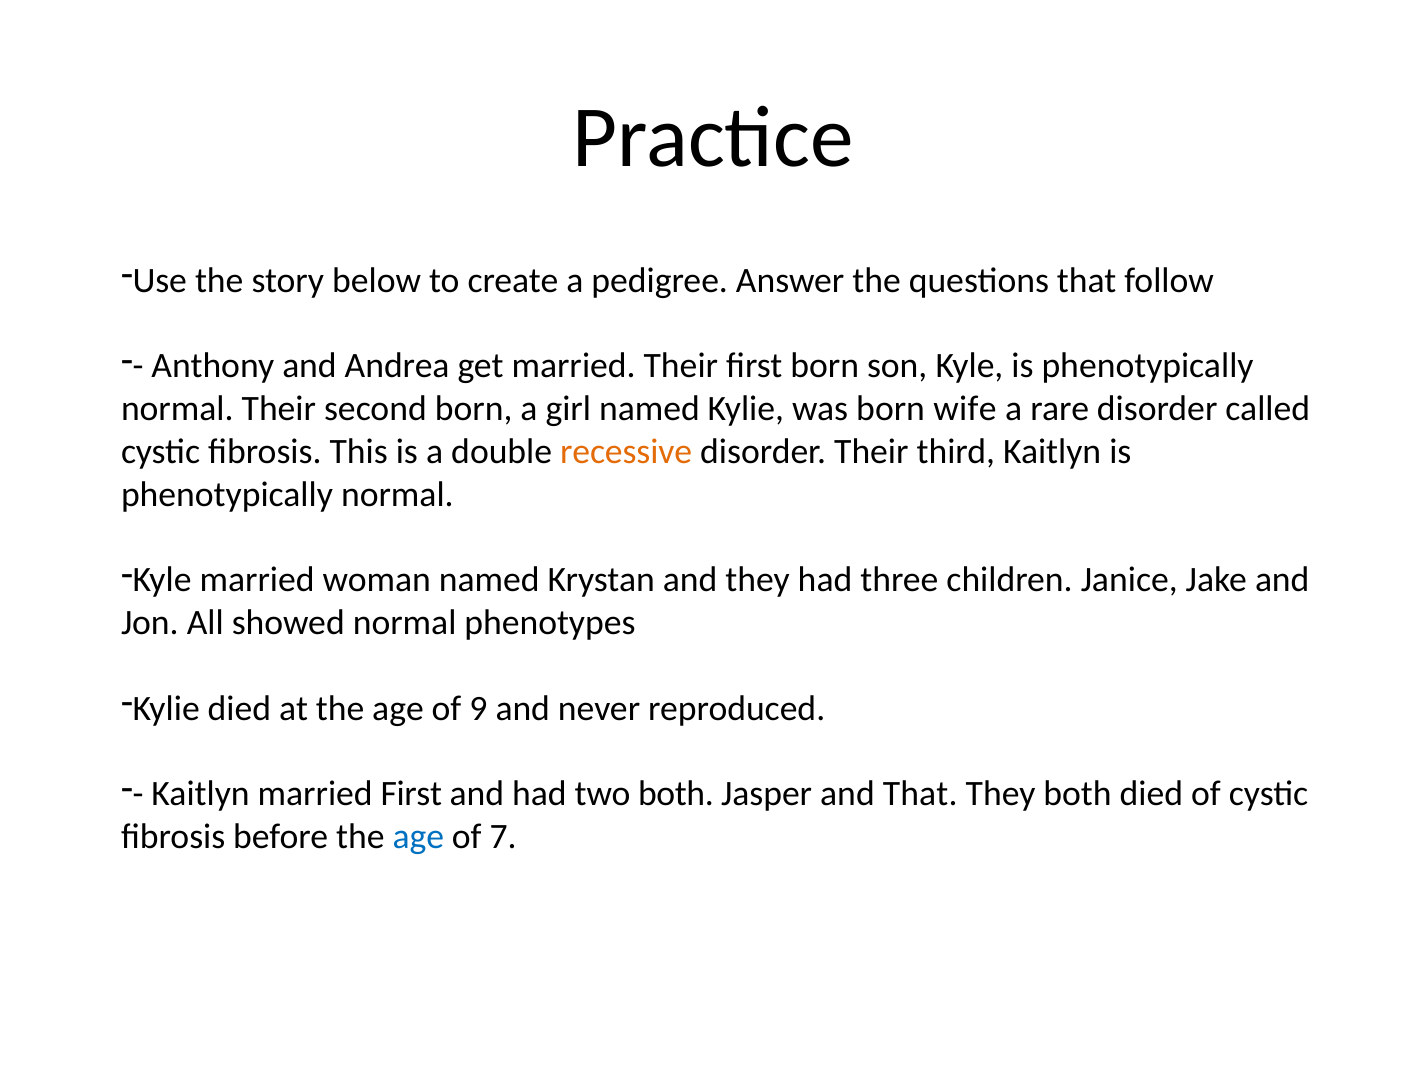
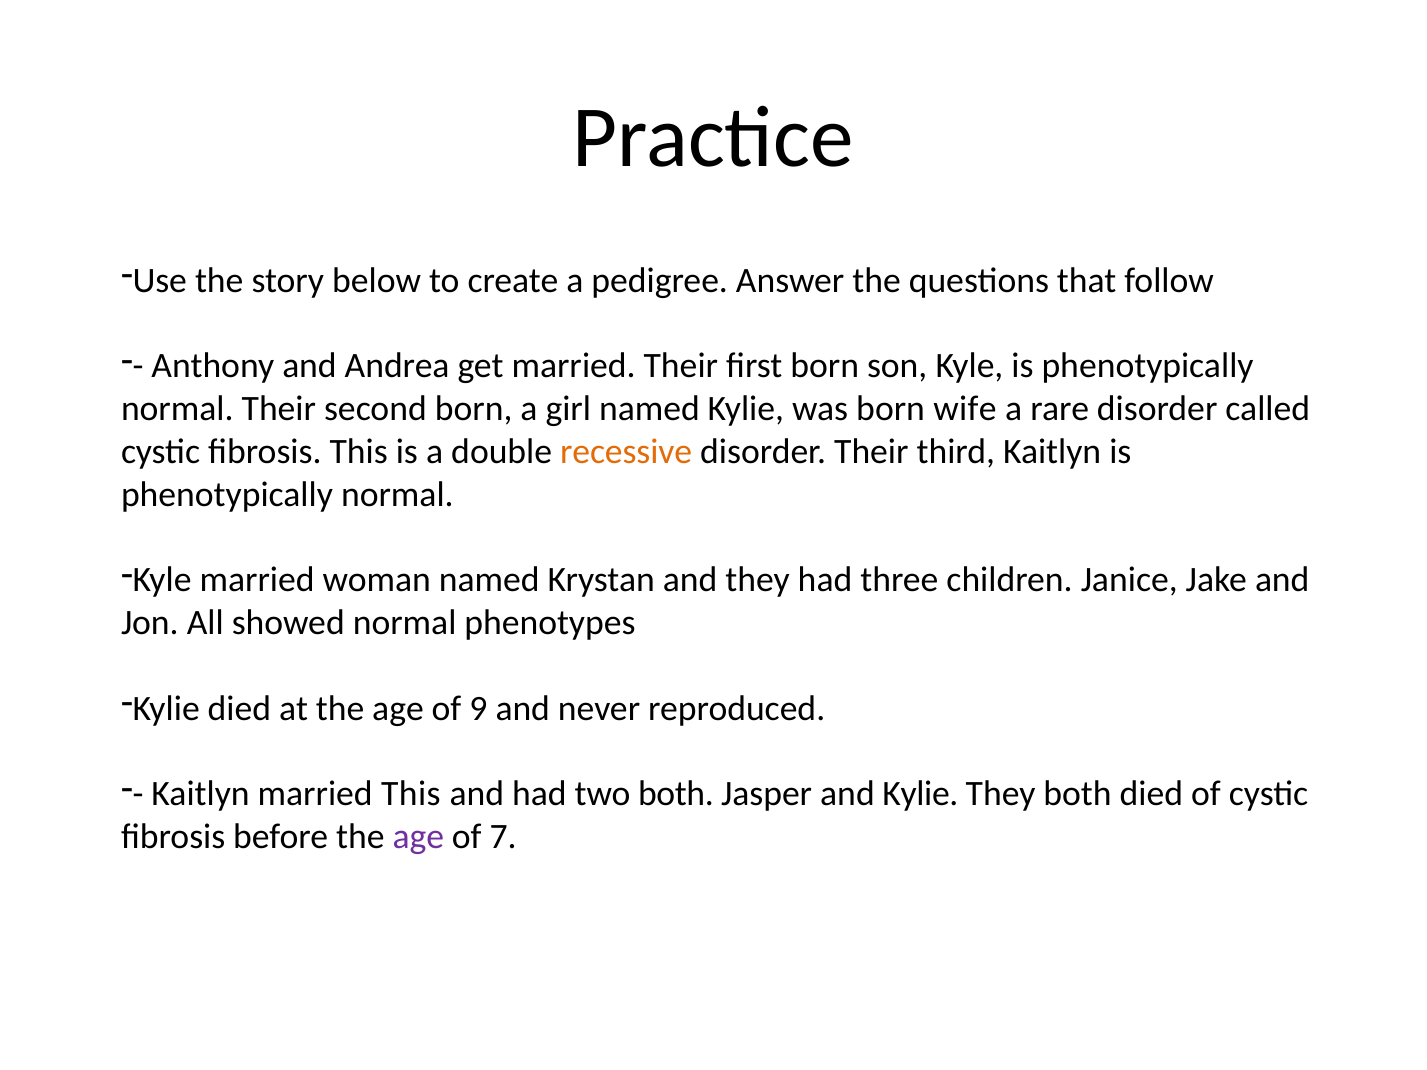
married First: First -> This (411, 794)
and That: That -> Kylie (920, 794)
age colour: blue -> purple (418, 837)
